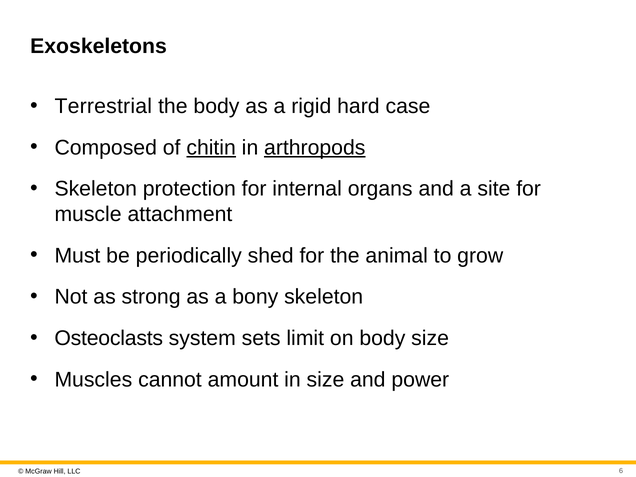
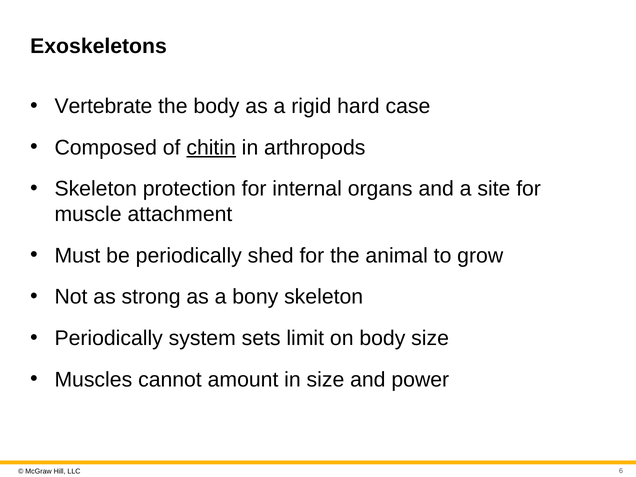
Terrestrial: Terrestrial -> Vertebrate (103, 106)
arthropods underline: present -> none (315, 148)
Osteoclasts: Osteoclasts -> Periodically (109, 338)
